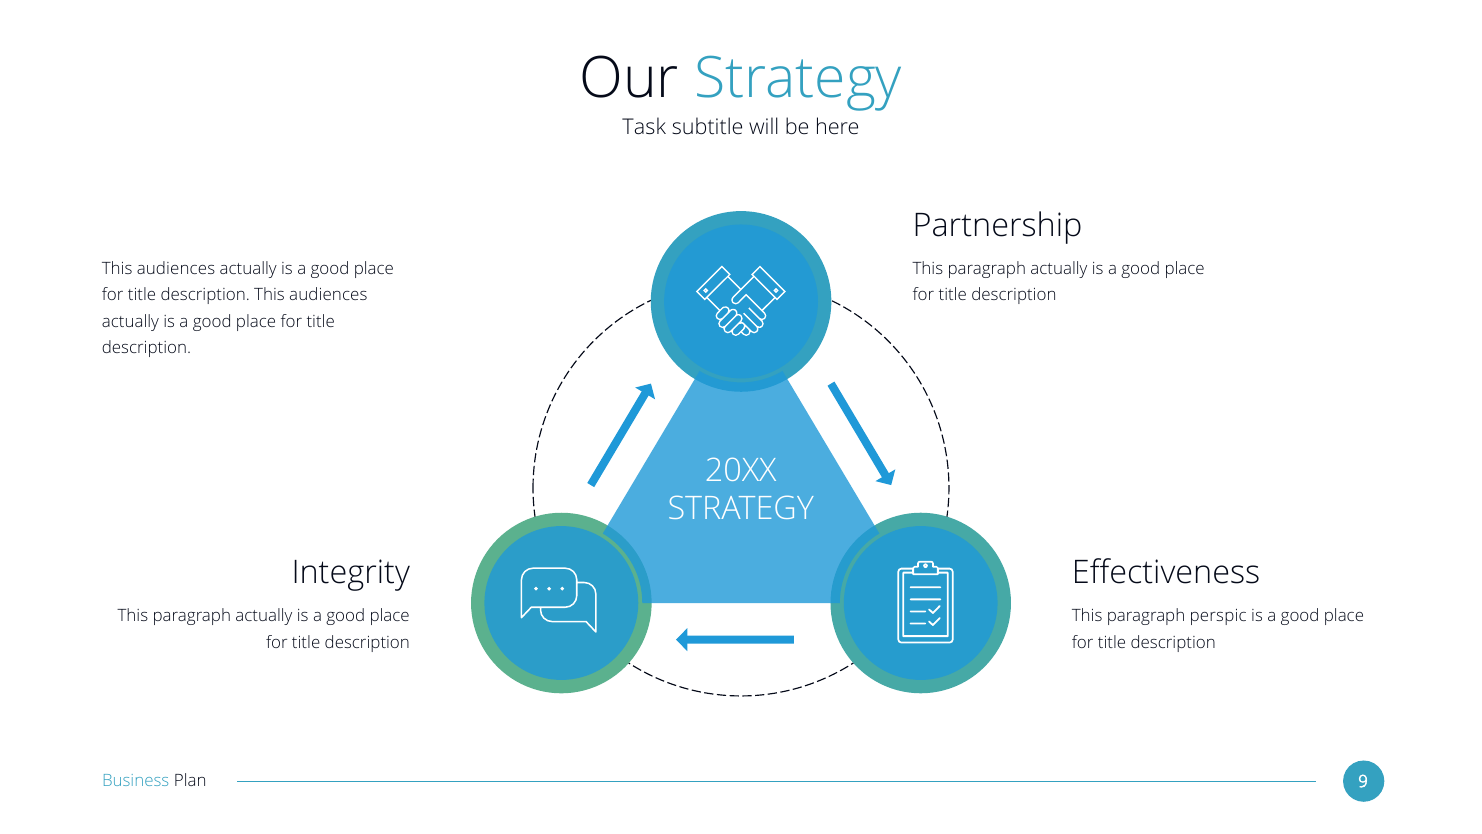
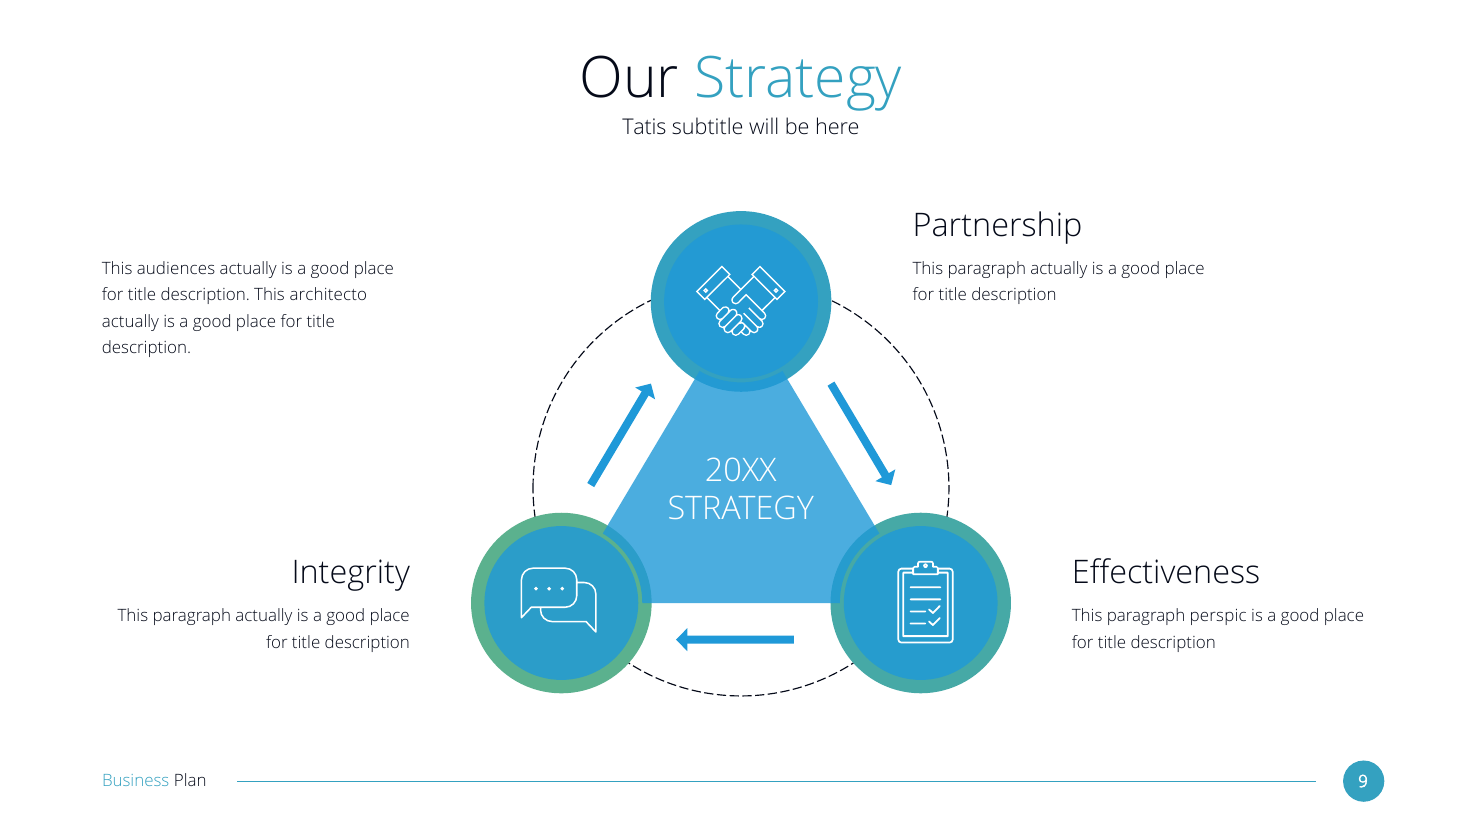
Task: Task -> Tatis (644, 127)
audiences: audiences -> architecto (328, 295)
